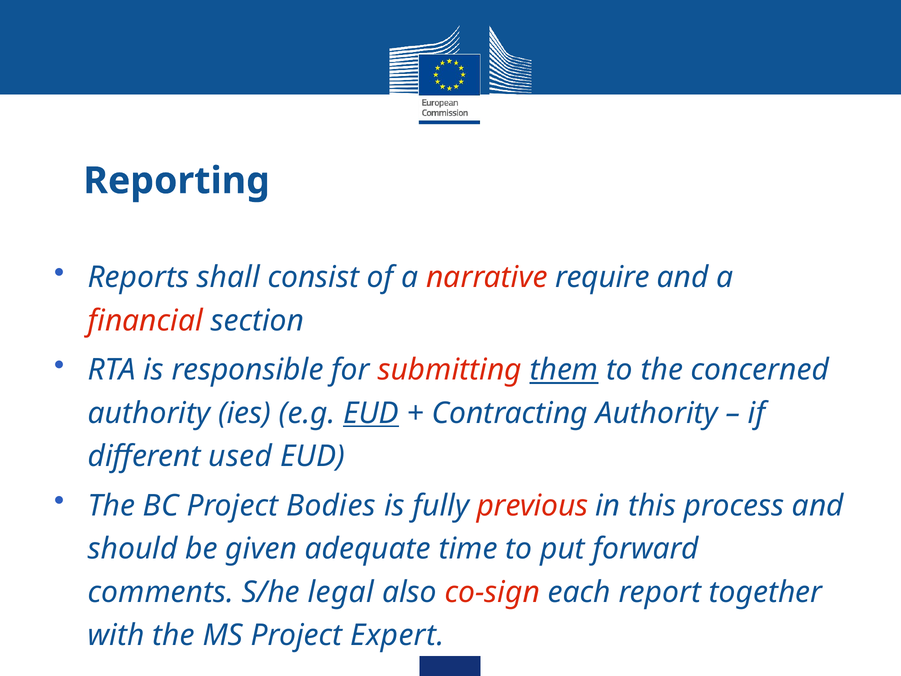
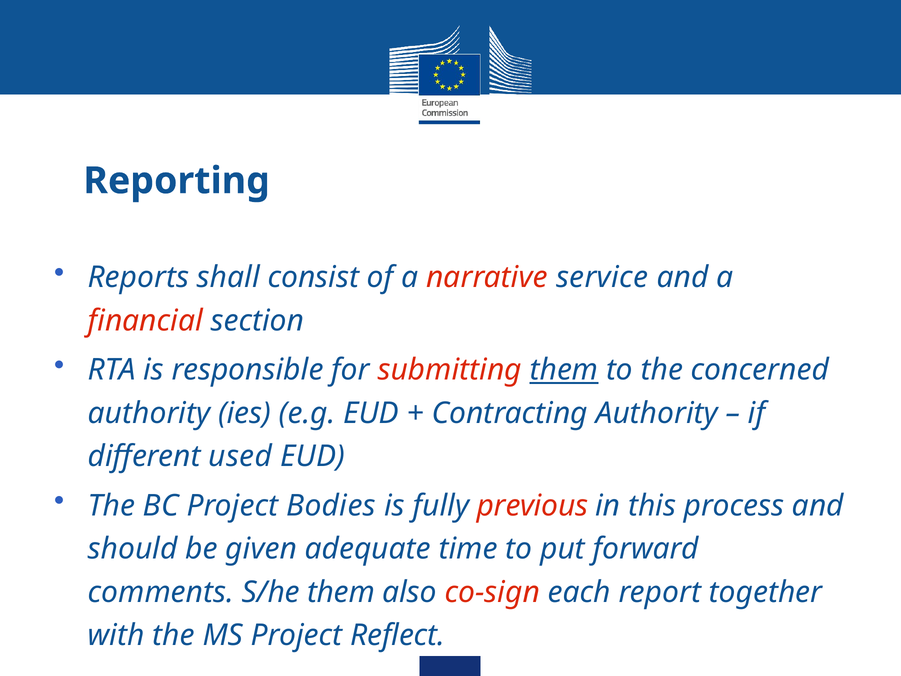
require: require -> service (602, 277)
EUD underline: present -> none (371, 413)
S/he legal: legal -> them (341, 592)
Expert: Expert -> Reflect (398, 635)
